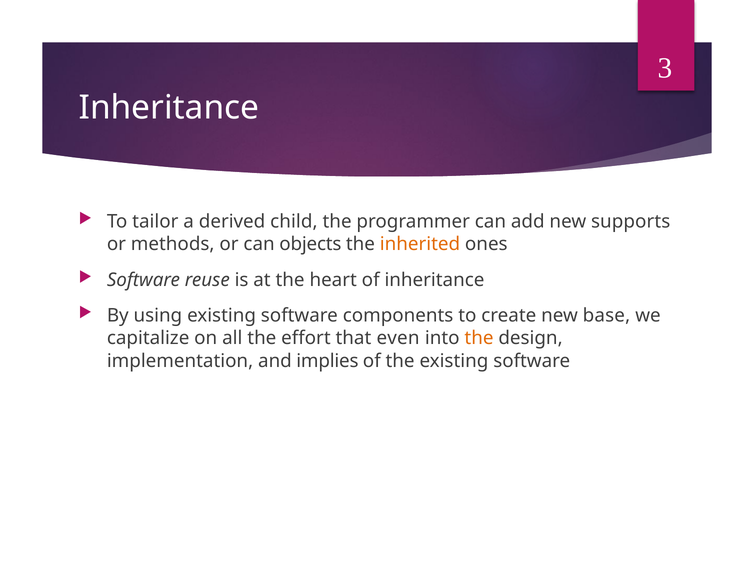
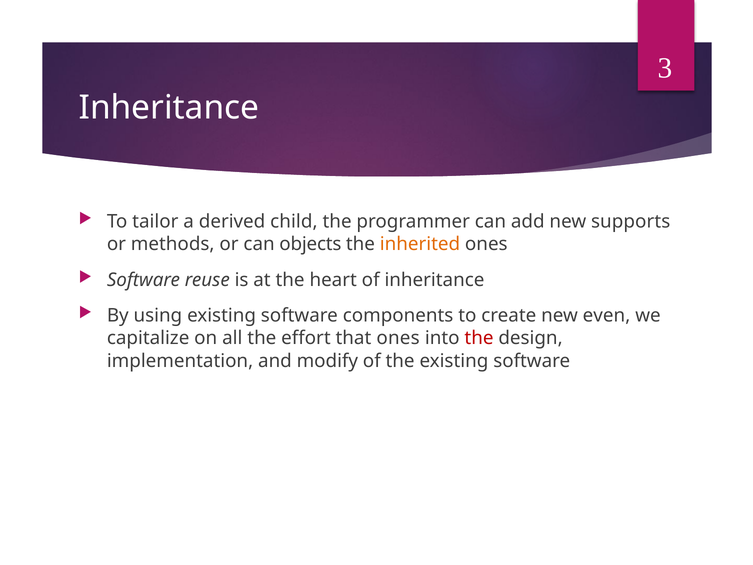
base: base -> even (607, 316)
that even: even -> ones (398, 338)
the colour: orange -> red (479, 338)
implies: implies -> modify (327, 361)
